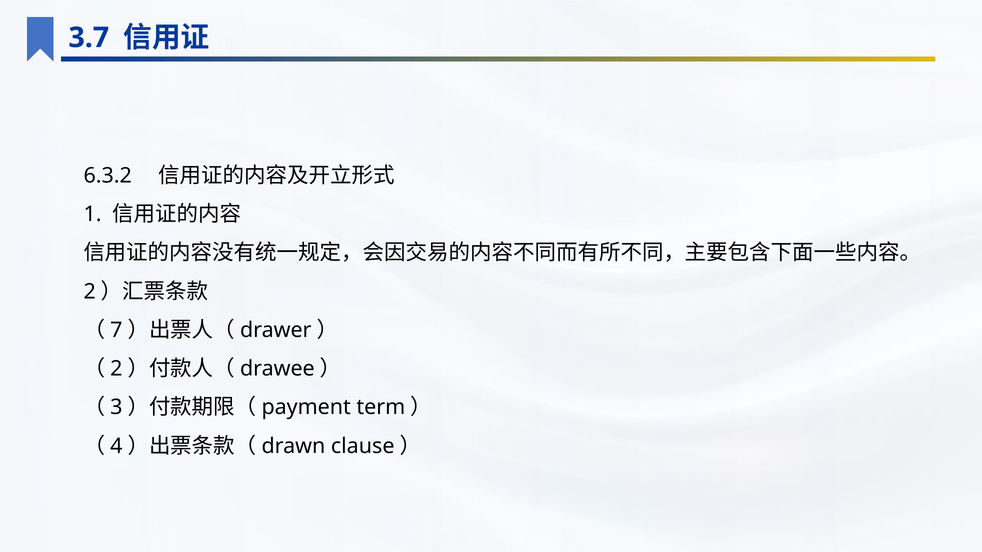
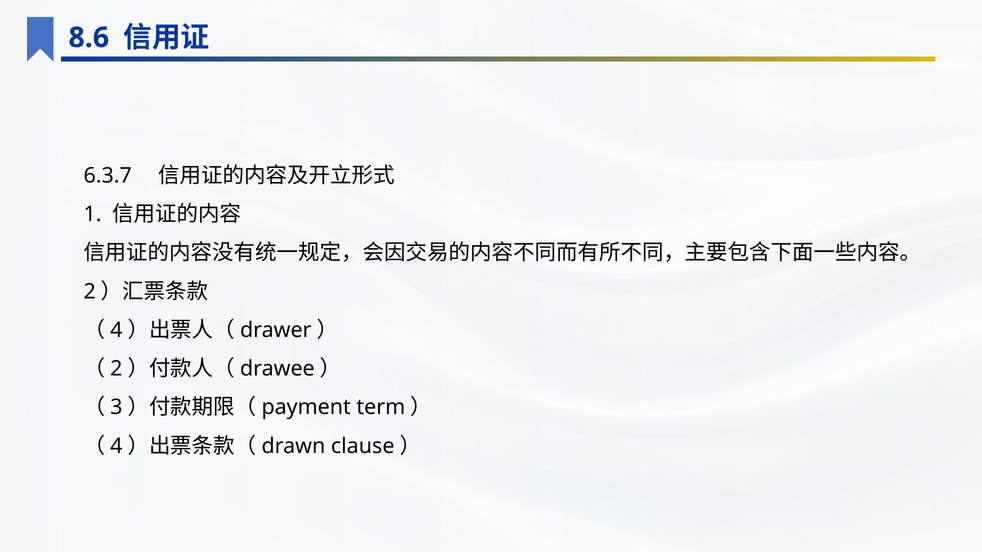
3.7: 3.7 -> 8.6 (89, 38)
6.3.2: 6.3.2 -> 6.3.7 (108, 176)
7: 7 -> 4 (116, 330)
